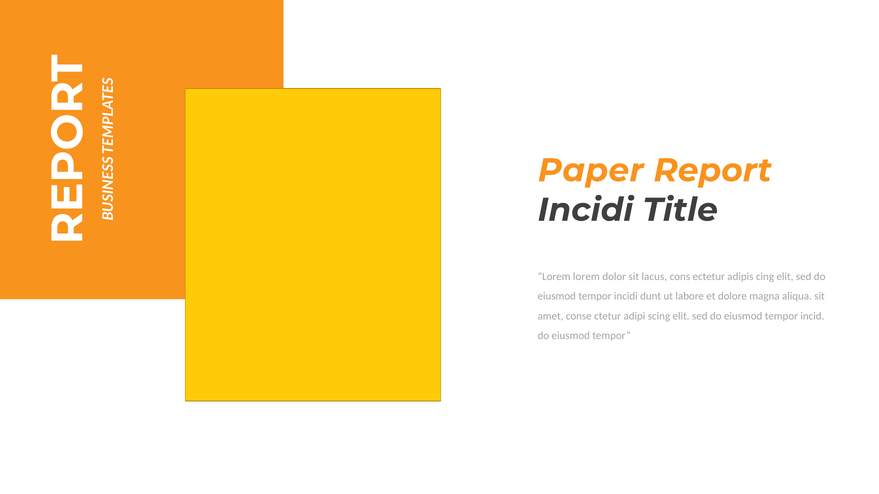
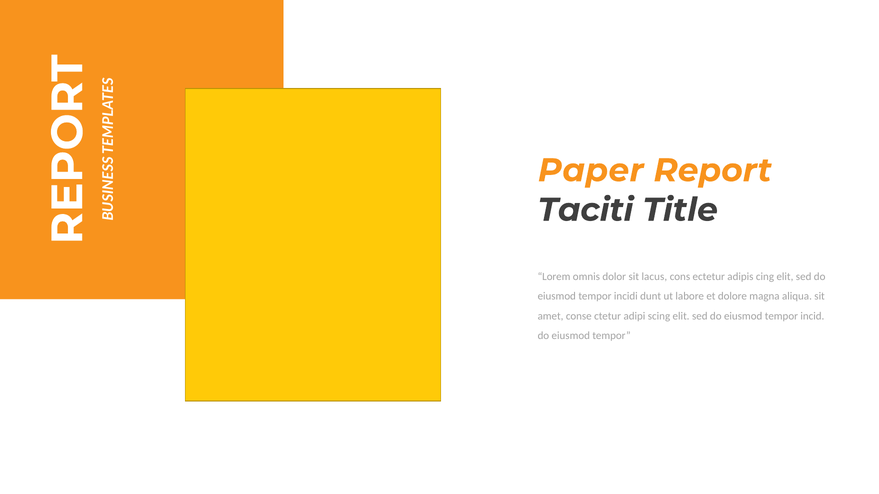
Incidi: Incidi -> Taciti (586, 210)
Lorem lorem: lorem -> omnis (586, 277)
